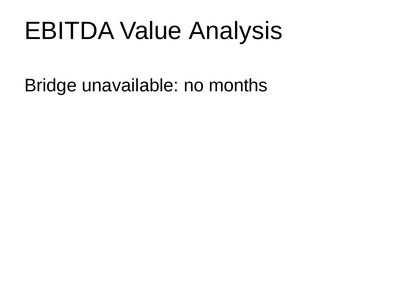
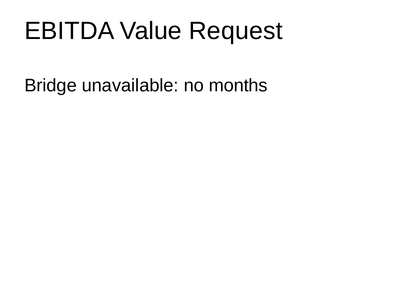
Analysis: Analysis -> Request (236, 31)
